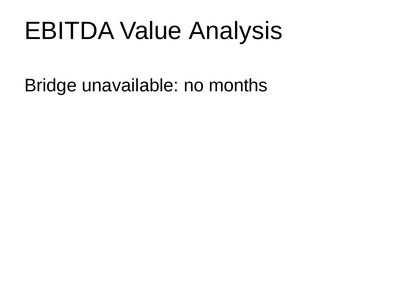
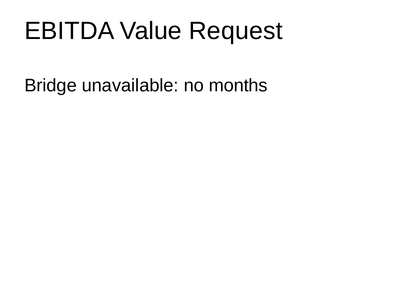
Analysis: Analysis -> Request (236, 31)
